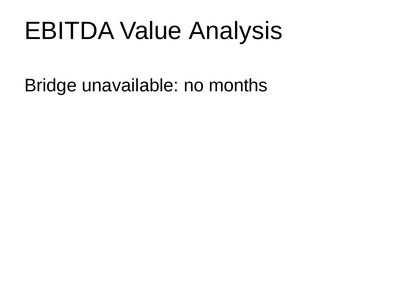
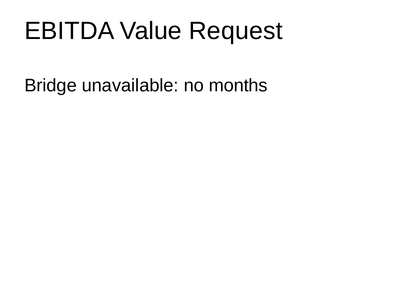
Analysis: Analysis -> Request (236, 31)
